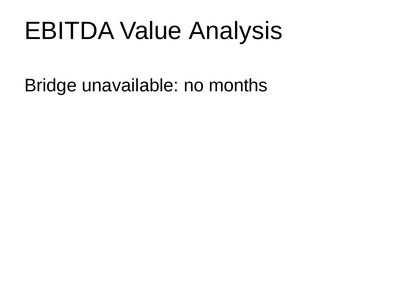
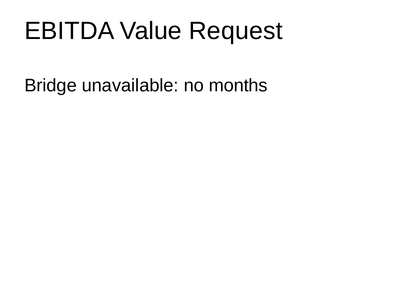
Analysis: Analysis -> Request (236, 31)
